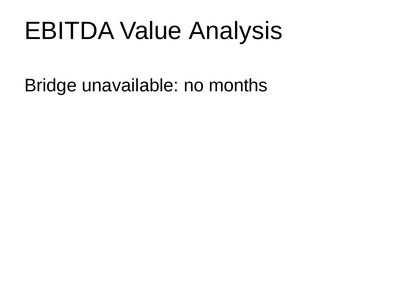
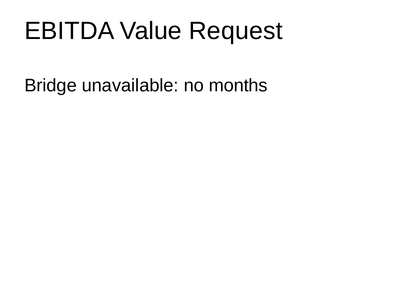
Analysis: Analysis -> Request (236, 31)
